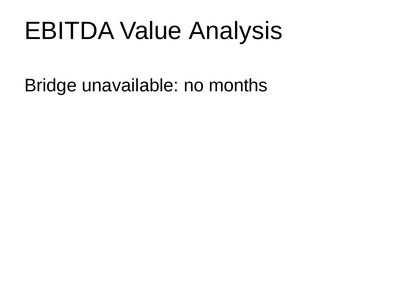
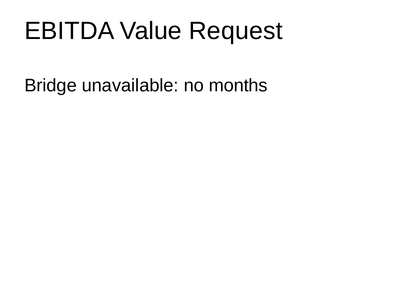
Analysis: Analysis -> Request (236, 31)
